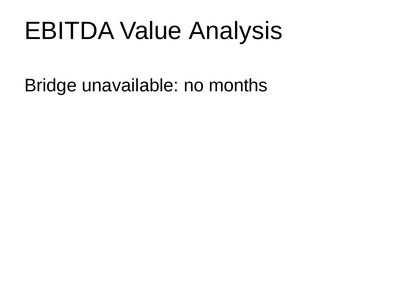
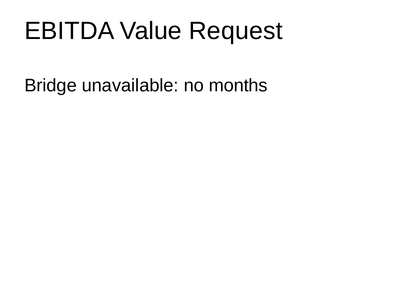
Analysis: Analysis -> Request (236, 31)
